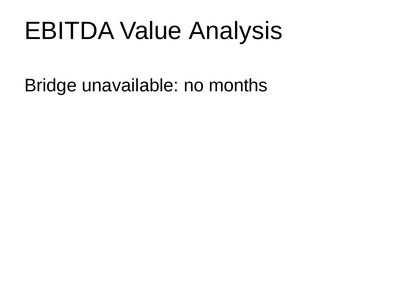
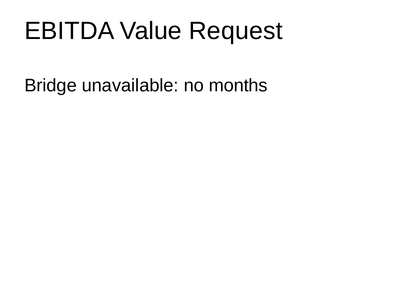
Analysis: Analysis -> Request (236, 31)
